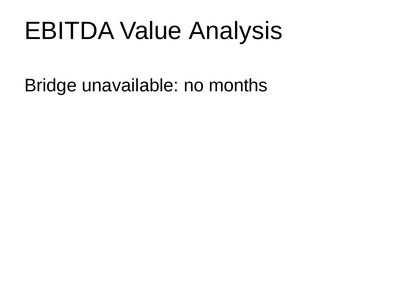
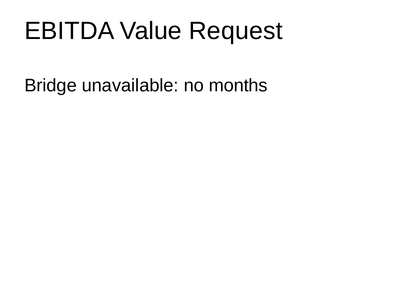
Analysis: Analysis -> Request (236, 31)
